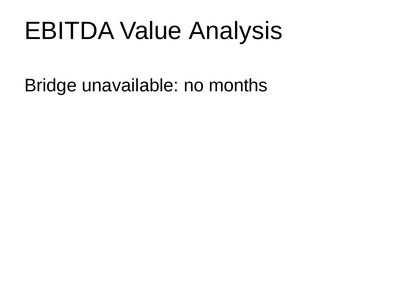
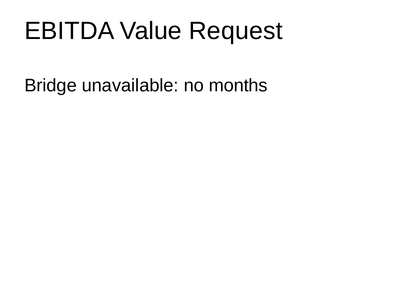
Analysis: Analysis -> Request (236, 31)
